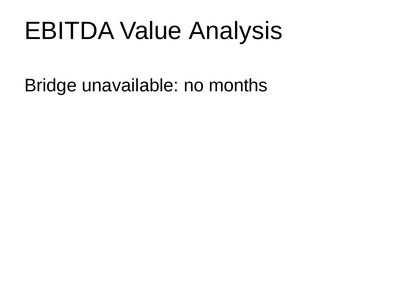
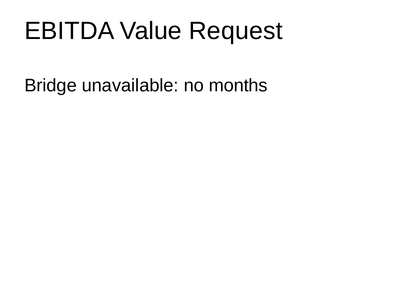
Analysis: Analysis -> Request (236, 31)
